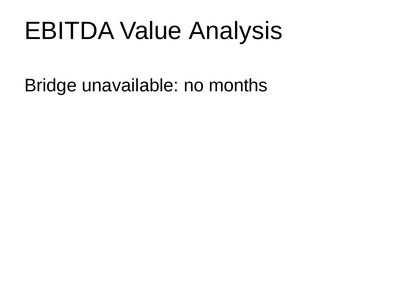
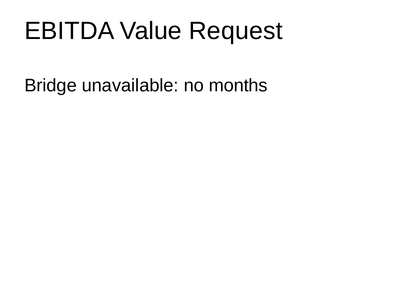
Analysis: Analysis -> Request (236, 31)
